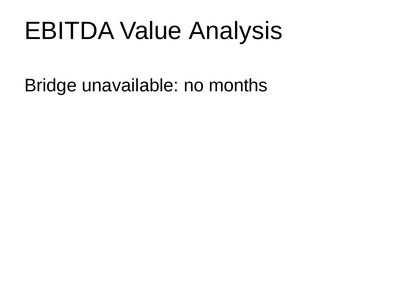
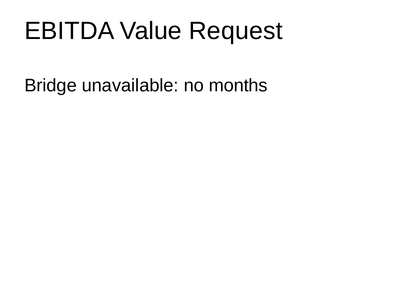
Analysis: Analysis -> Request (236, 31)
